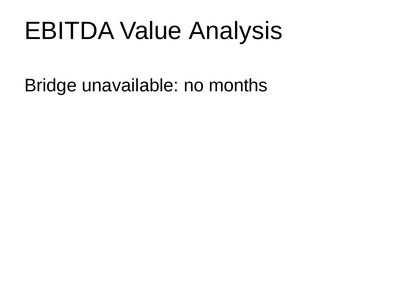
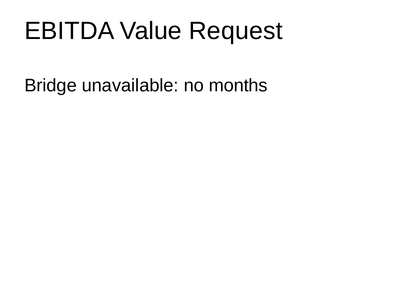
Analysis: Analysis -> Request (236, 31)
